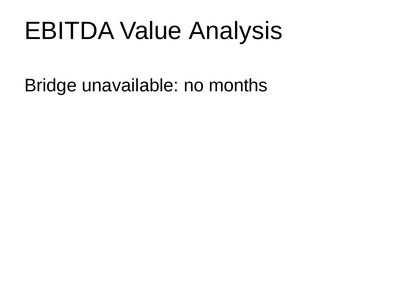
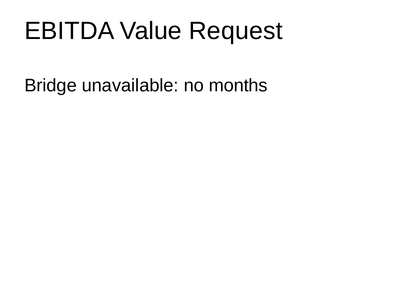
Analysis: Analysis -> Request (236, 31)
